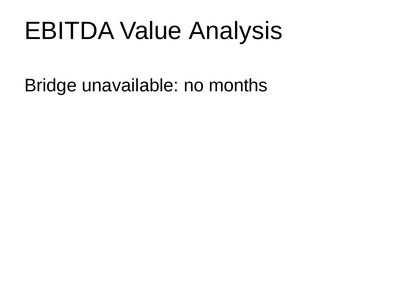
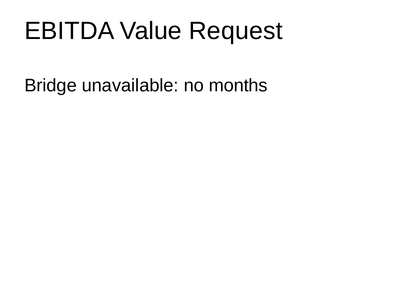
Analysis: Analysis -> Request (236, 31)
